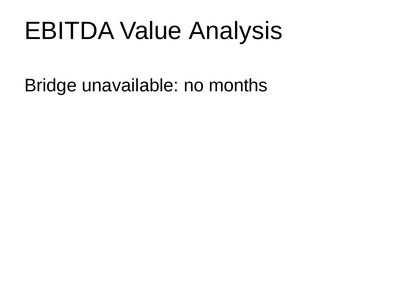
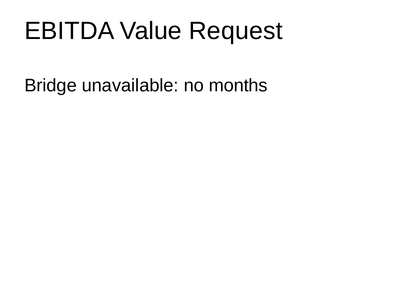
Analysis: Analysis -> Request (236, 31)
